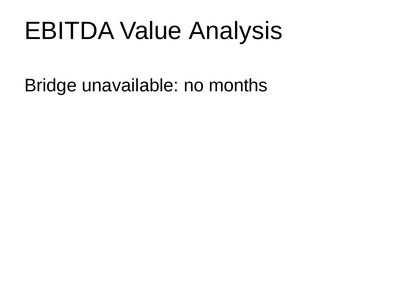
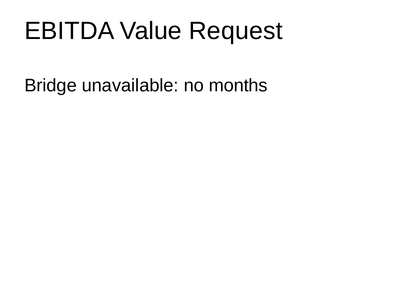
Analysis: Analysis -> Request (236, 31)
